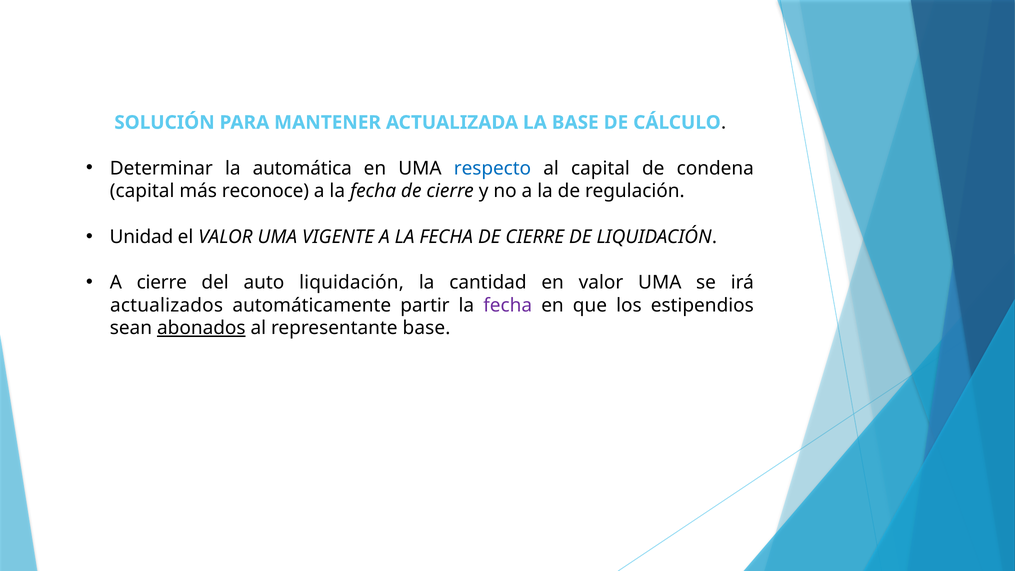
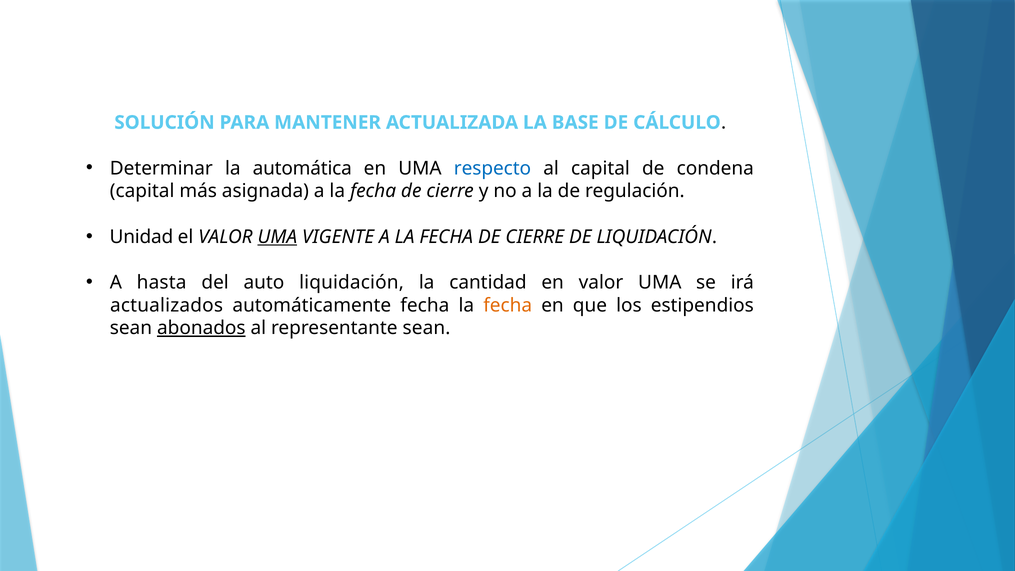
reconoce: reconoce -> asignada (265, 191)
UMA underline: none -> present (277, 237)
A cierre: cierre -> hasta (162, 282)
automáticamente partir: partir -> fecha (425, 305)
fecha colour: purple -> orange (508, 305)
representante base: base -> sean (427, 328)
